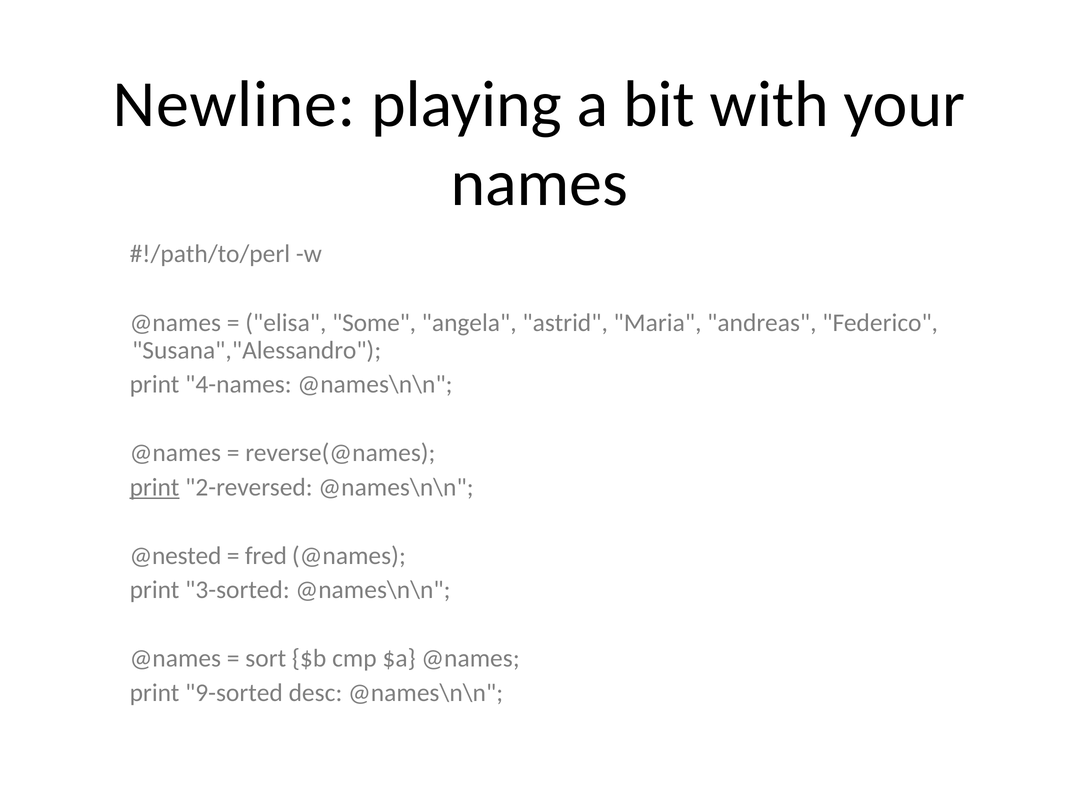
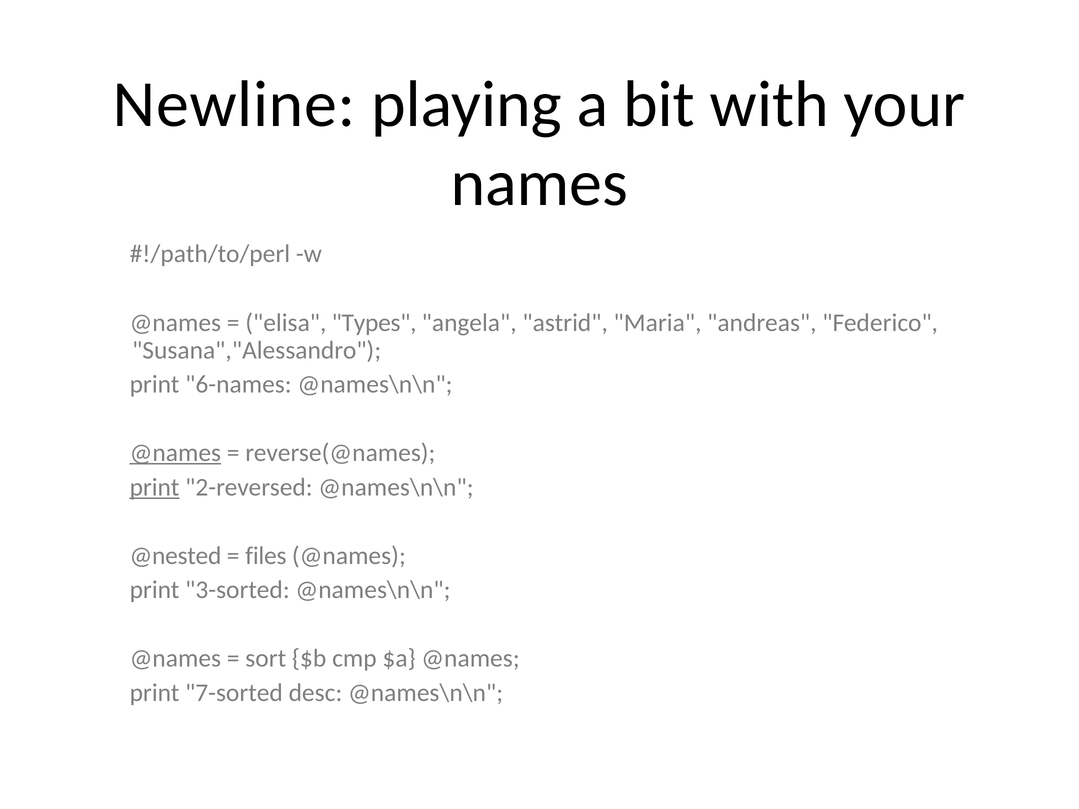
Some: Some -> Types (374, 323)
4-names: 4-names -> 6-names (238, 385)
@names underline: none -> present (175, 453)
fred: fred -> files (266, 556)
9-sorted: 9-sorted -> 7-sorted (234, 693)
